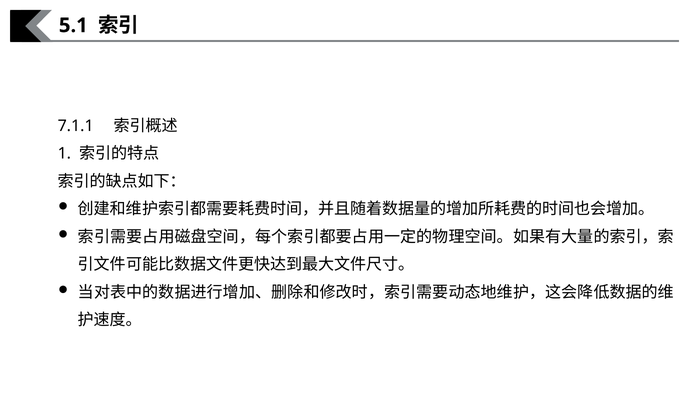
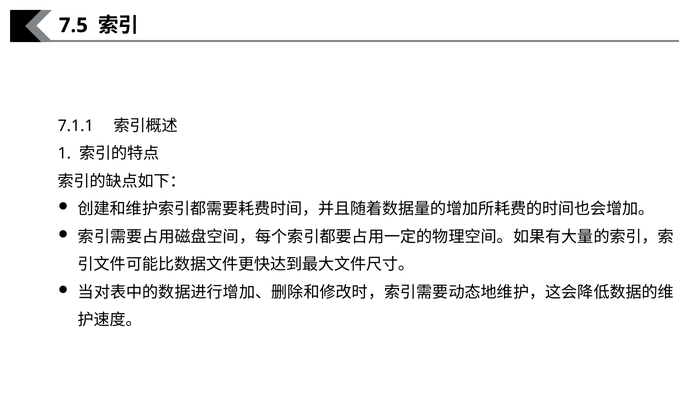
5.1: 5.1 -> 7.5 (73, 25)
